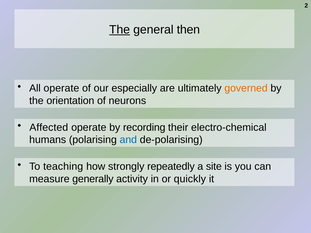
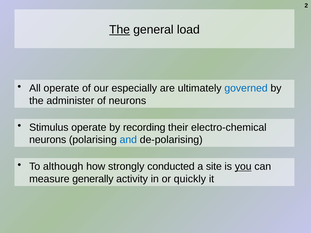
then: then -> load (188, 30)
governed colour: orange -> blue (246, 88)
orientation: orientation -> administer (70, 101)
Affected: Affected -> Stimulus (49, 128)
humans: humans -> neurons (48, 140)
teaching: teaching -> although (63, 167)
repeatedly: repeatedly -> conducted (171, 167)
you underline: none -> present (243, 167)
